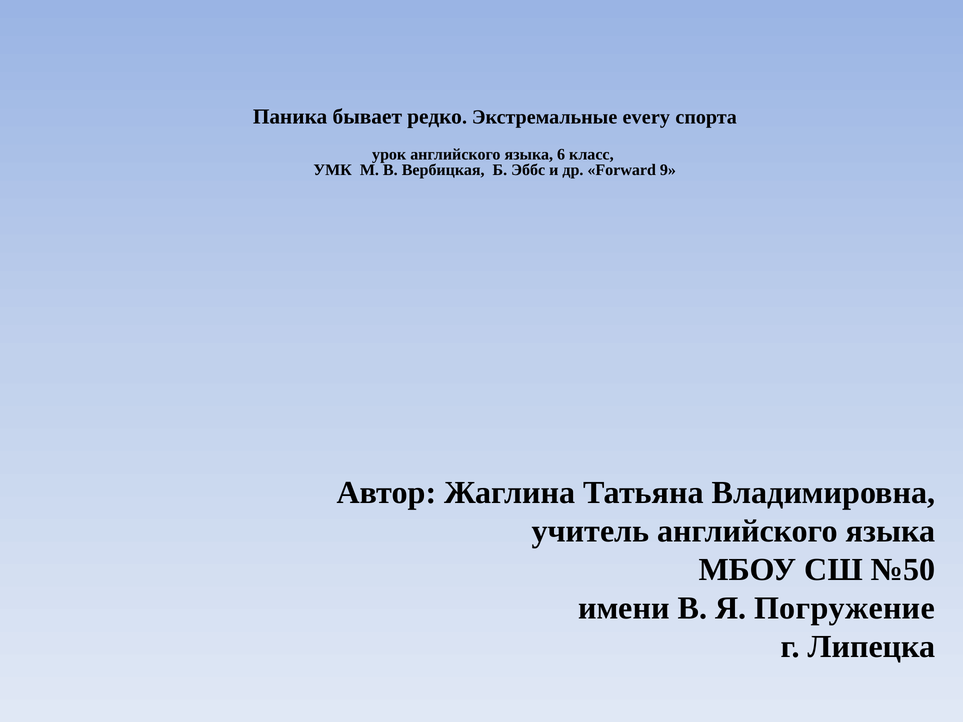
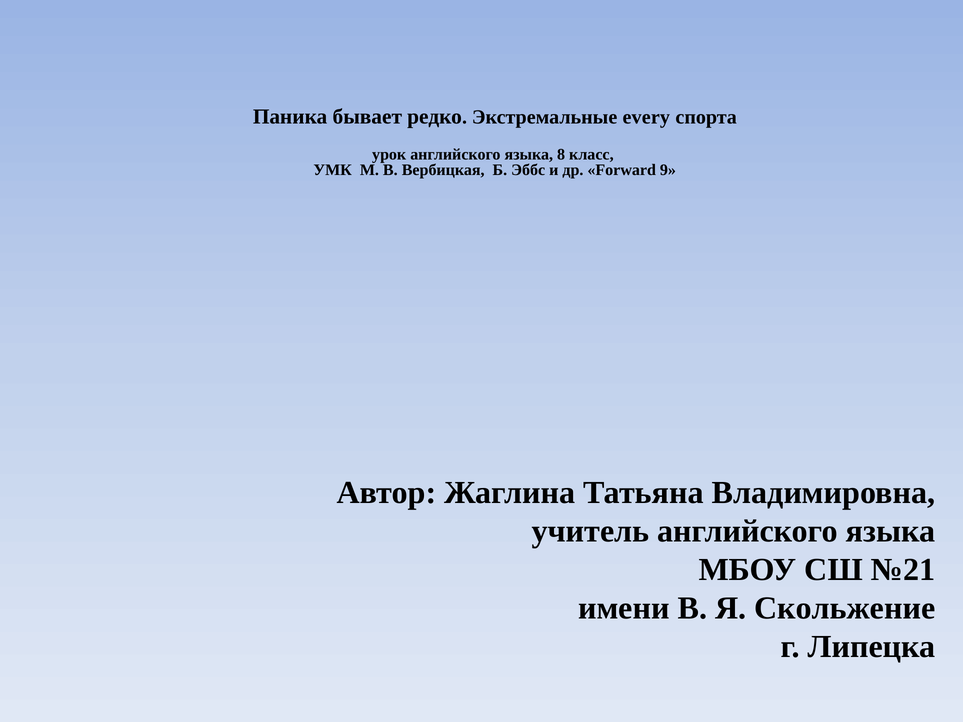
6: 6 -> 8 (561, 154)
№50: №50 -> №21 (903, 570)
Погружение: Погружение -> Скольжение (845, 608)
